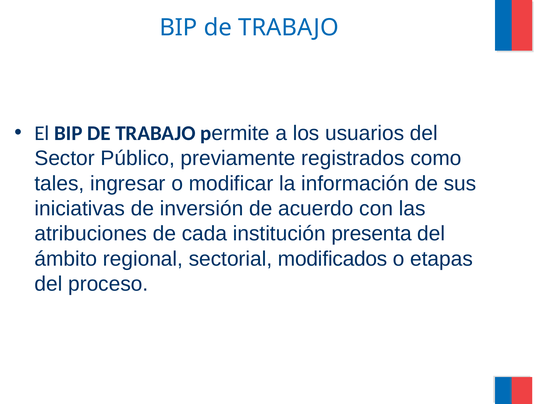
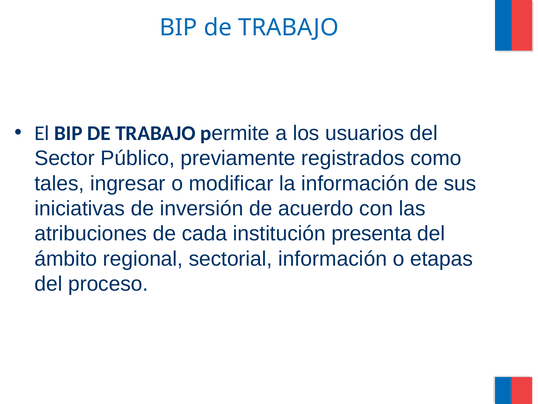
sectorial modificados: modificados -> información (333, 259)
